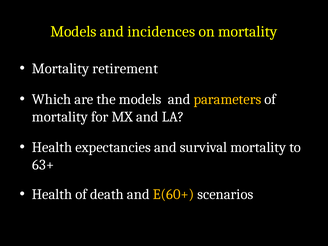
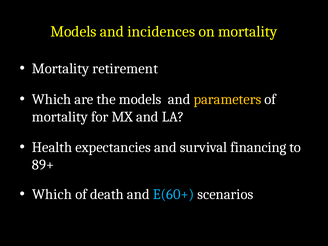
survival mortality: mortality -> financing (258, 147)
63+: 63+ -> 89+ (43, 165)
Health: Health -> Which (52, 194)
E(60+ colour: yellow -> light blue (174, 194)
